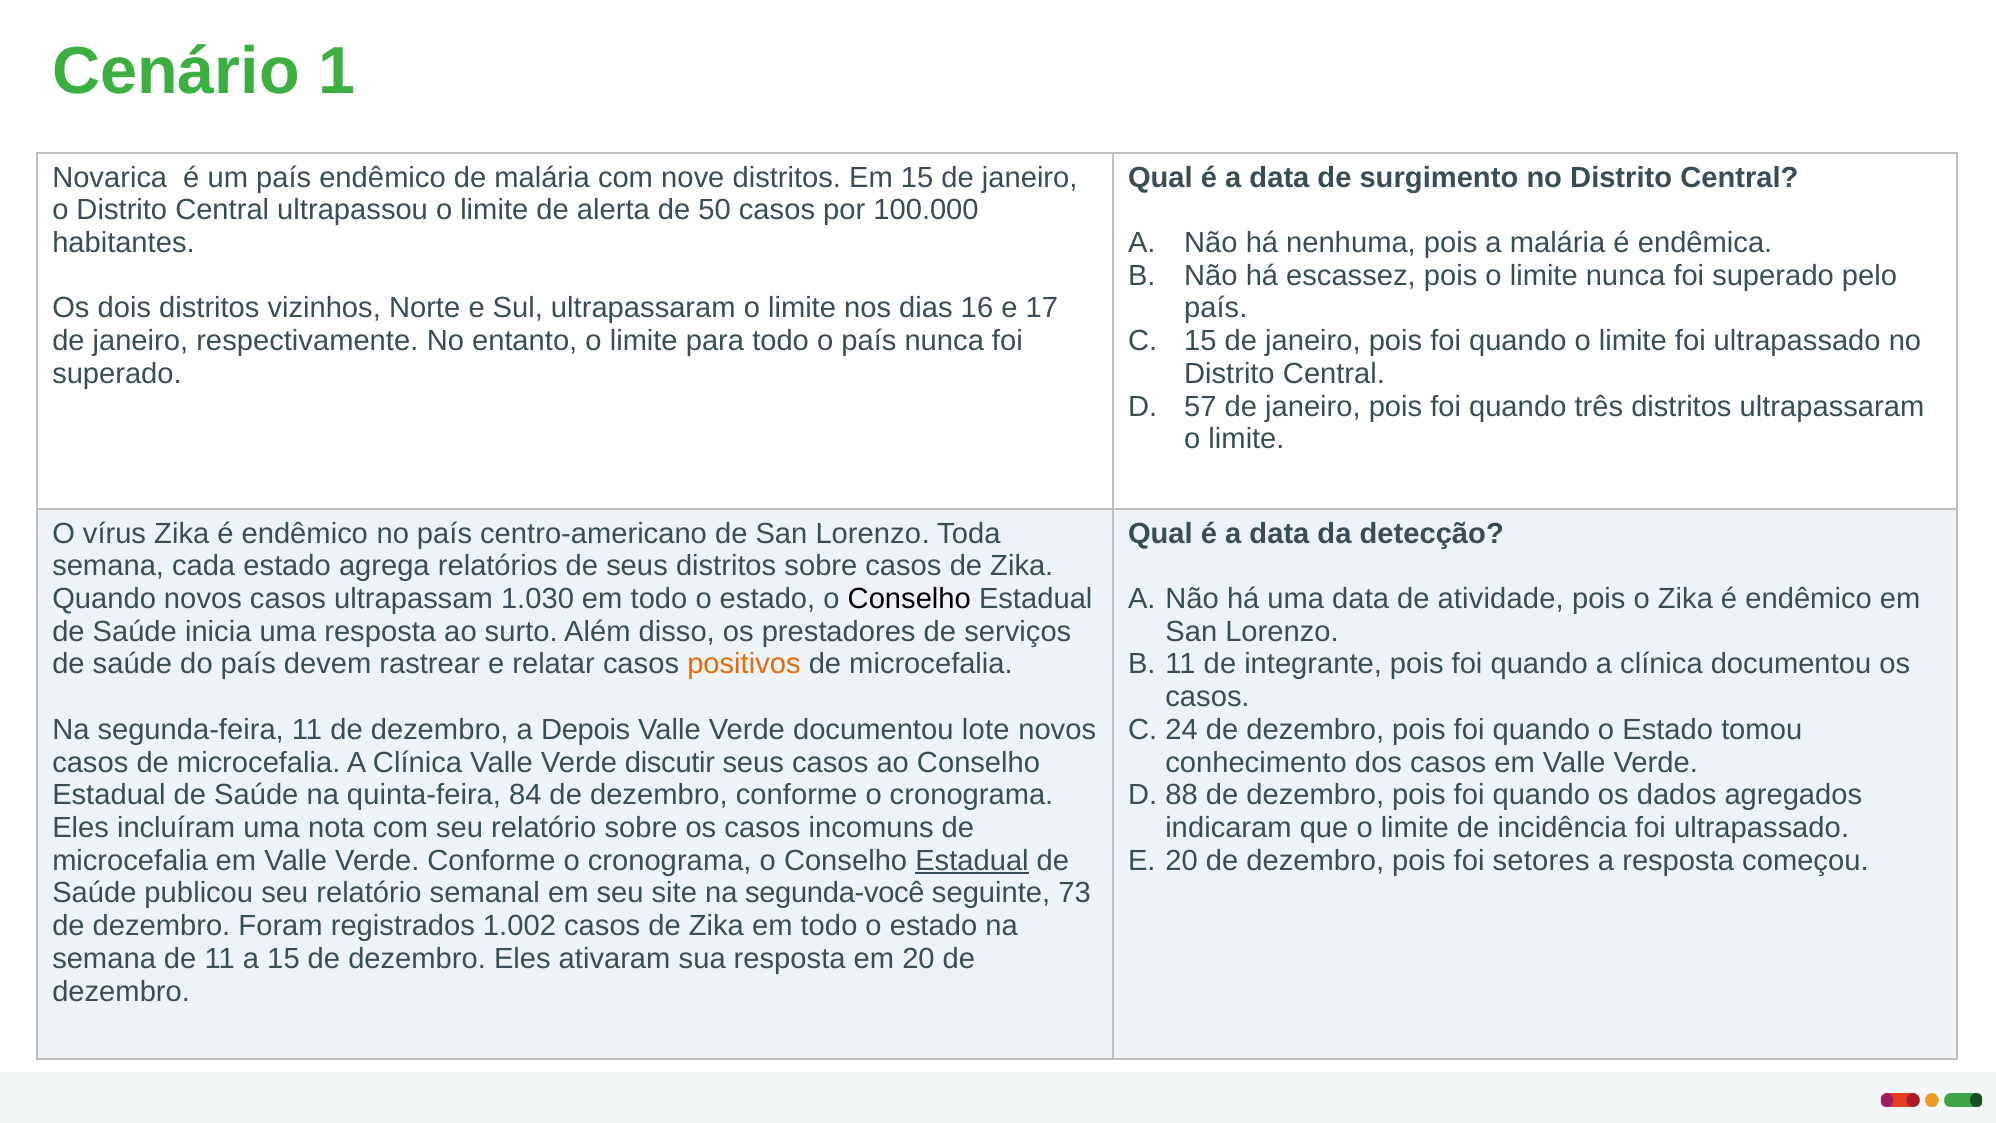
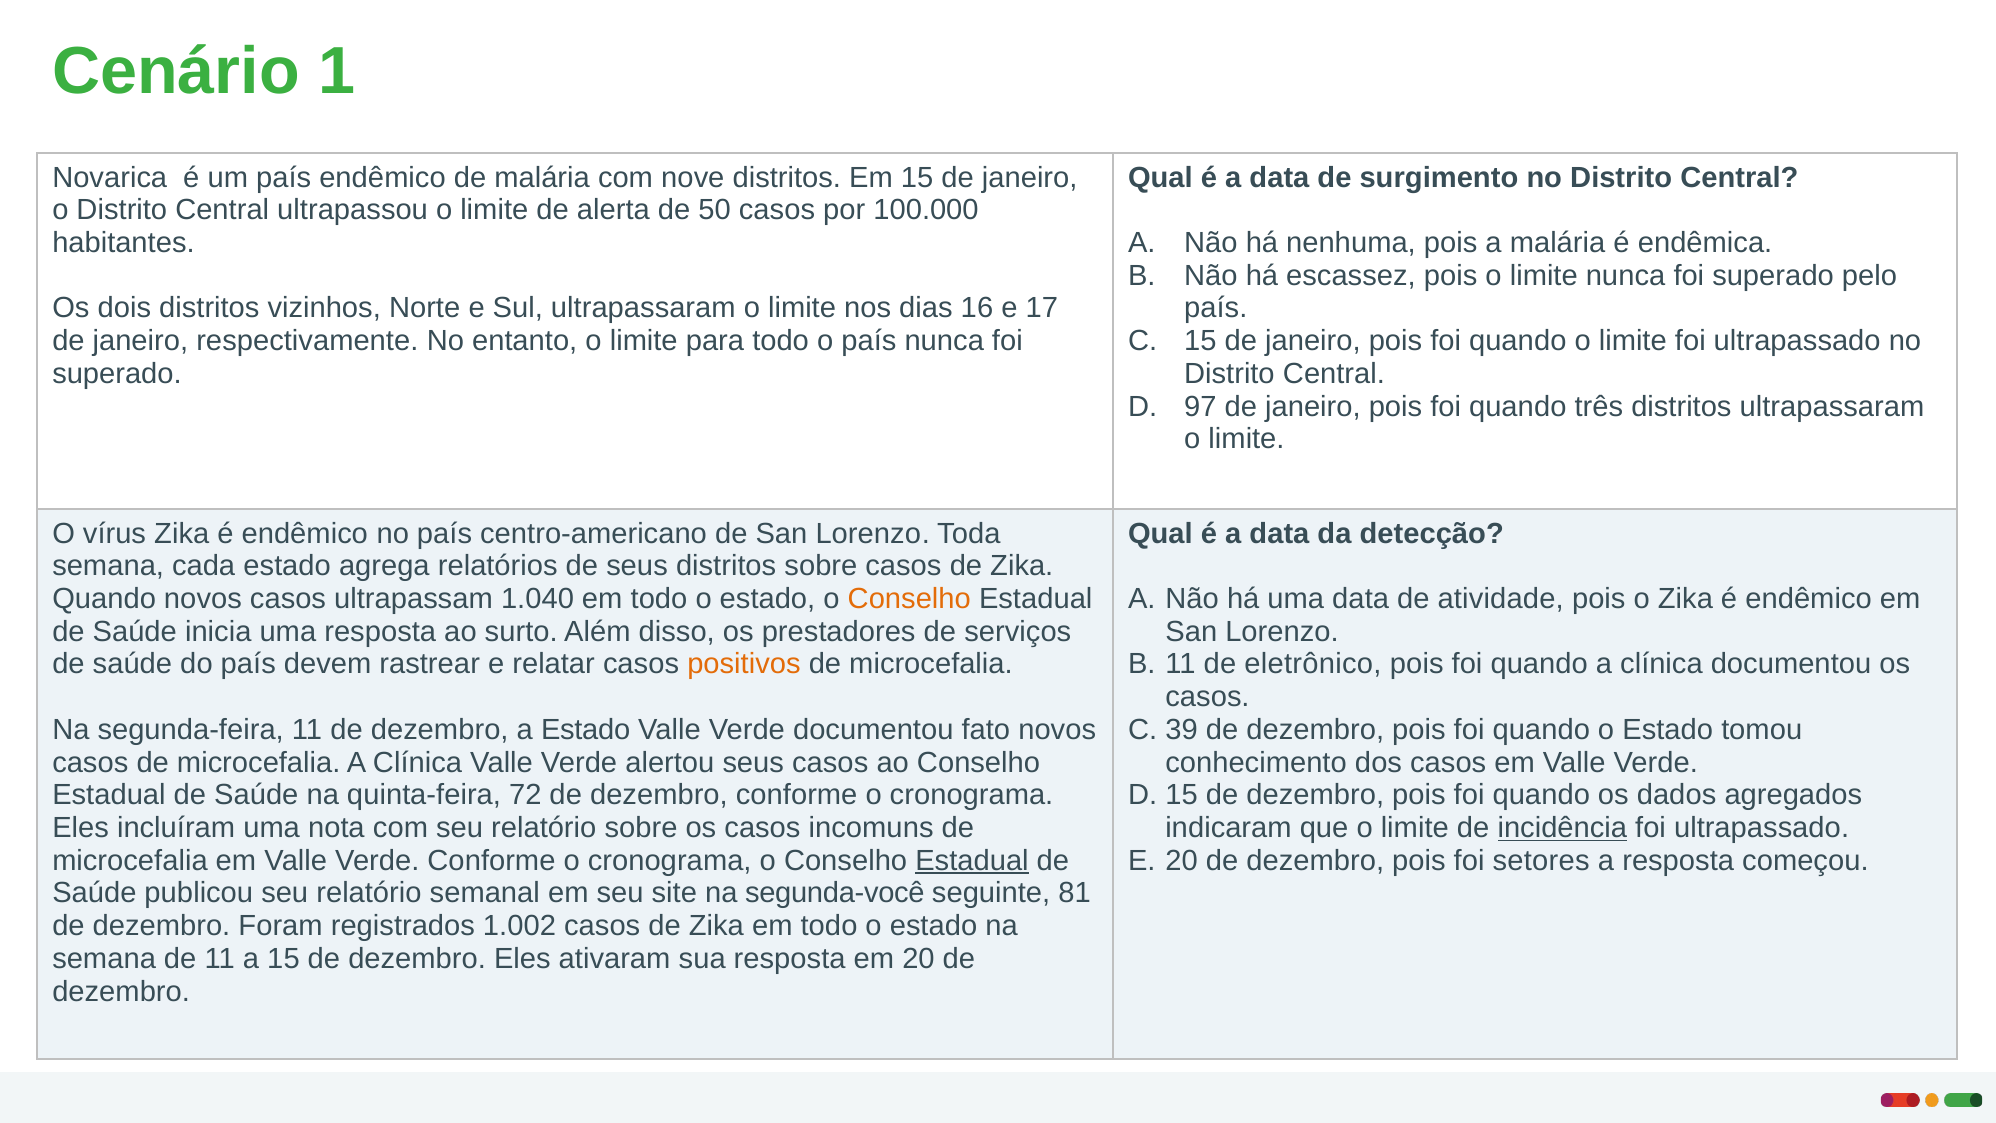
57: 57 -> 97 (1200, 406)
1.030: 1.030 -> 1.040 (537, 599)
Conselho colour: black -> orange (909, 599)
integrante: integrante -> eletrônico (1313, 664)
a Depois: Depois -> Estado (586, 730)
lote: lote -> fato (986, 730)
24: 24 -> 39 (1182, 730)
discutir: discutir -> alertou (670, 762)
84: 84 -> 72 (525, 795)
88: 88 -> 15 (1182, 795)
incidência underline: none -> present (1562, 828)
73: 73 -> 81 (1075, 893)
